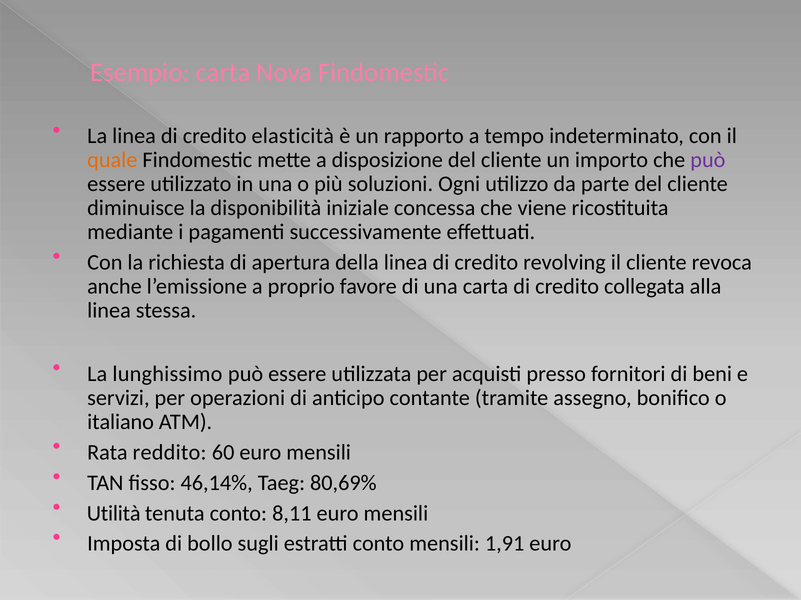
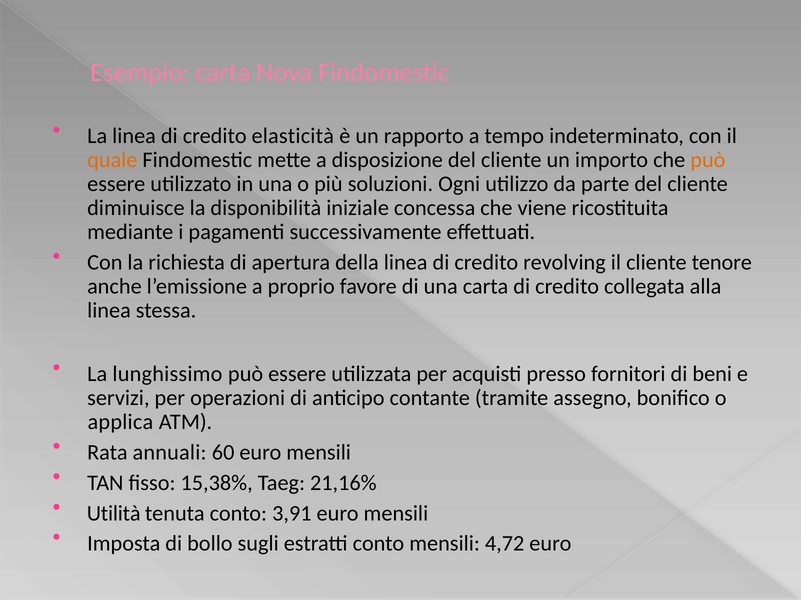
può colour: purple -> orange (708, 160)
revoca: revoca -> tenore (722, 263)
italiano: italiano -> applica (120, 423)
reddito: reddito -> annuali (170, 453)
46,14%: 46,14% -> 15,38% (217, 483)
80,69%: 80,69% -> 21,16% (343, 483)
8,11: 8,11 -> 3,91 (292, 514)
1,91: 1,91 -> 4,72 (505, 544)
